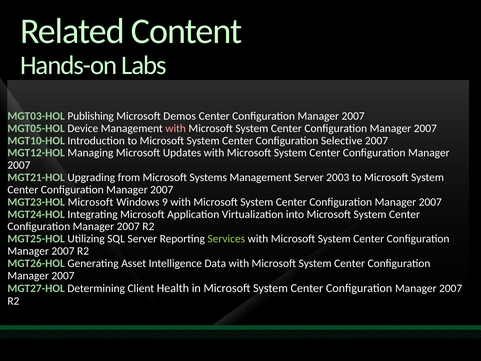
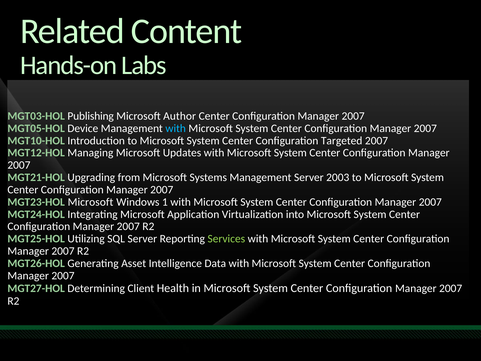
Demos: Demos -> Author (180, 116)
with colour: pink -> light blue (176, 128)
Selective: Selective -> Targeted (342, 140)
9: 9 -> 1 (165, 202)
